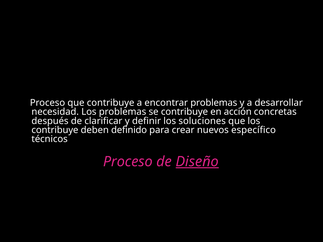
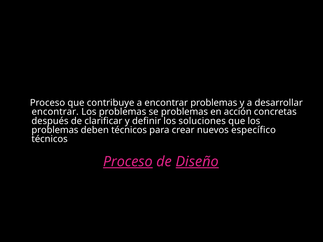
necesidad: necesidad -> encontrar (55, 112)
se contribuye: contribuye -> problemas (184, 112)
contribuye: contribuye -> problemas (55, 130)
deben definido: definido -> técnicos (129, 130)
Proceso underline: none -> present (128, 162)
